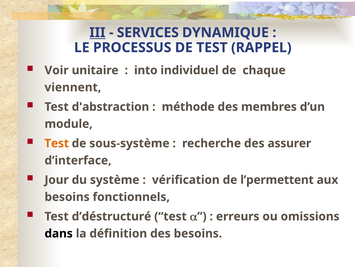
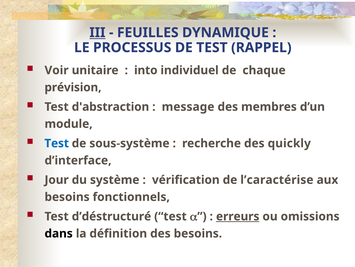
SERVICES: SERVICES -> FEUILLES (148, 33)
viennent: viennent -> prévision (73, 87)
méthode: méthode -> message (188, 107)
Test colour: orange -> blue (57, 143)
assurer: assurer -> quickly (289, 143)
l’permettent: l’permettent -> l’caractérise (277, 179)
erreurs underline: none -> present (238, 216)
